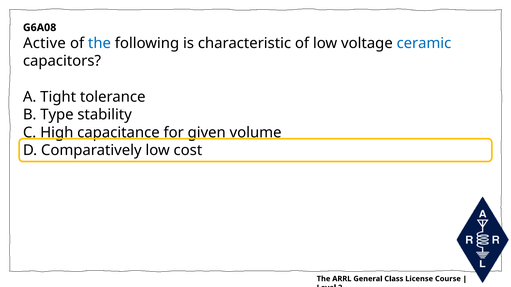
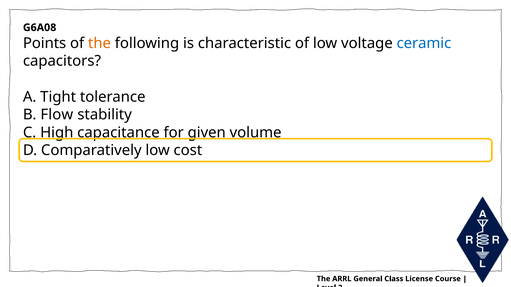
Active: Active -> Points (45, 43)
the colour: blue -> orange (99, 43)
Type: Type -> Flow (57, 115)
